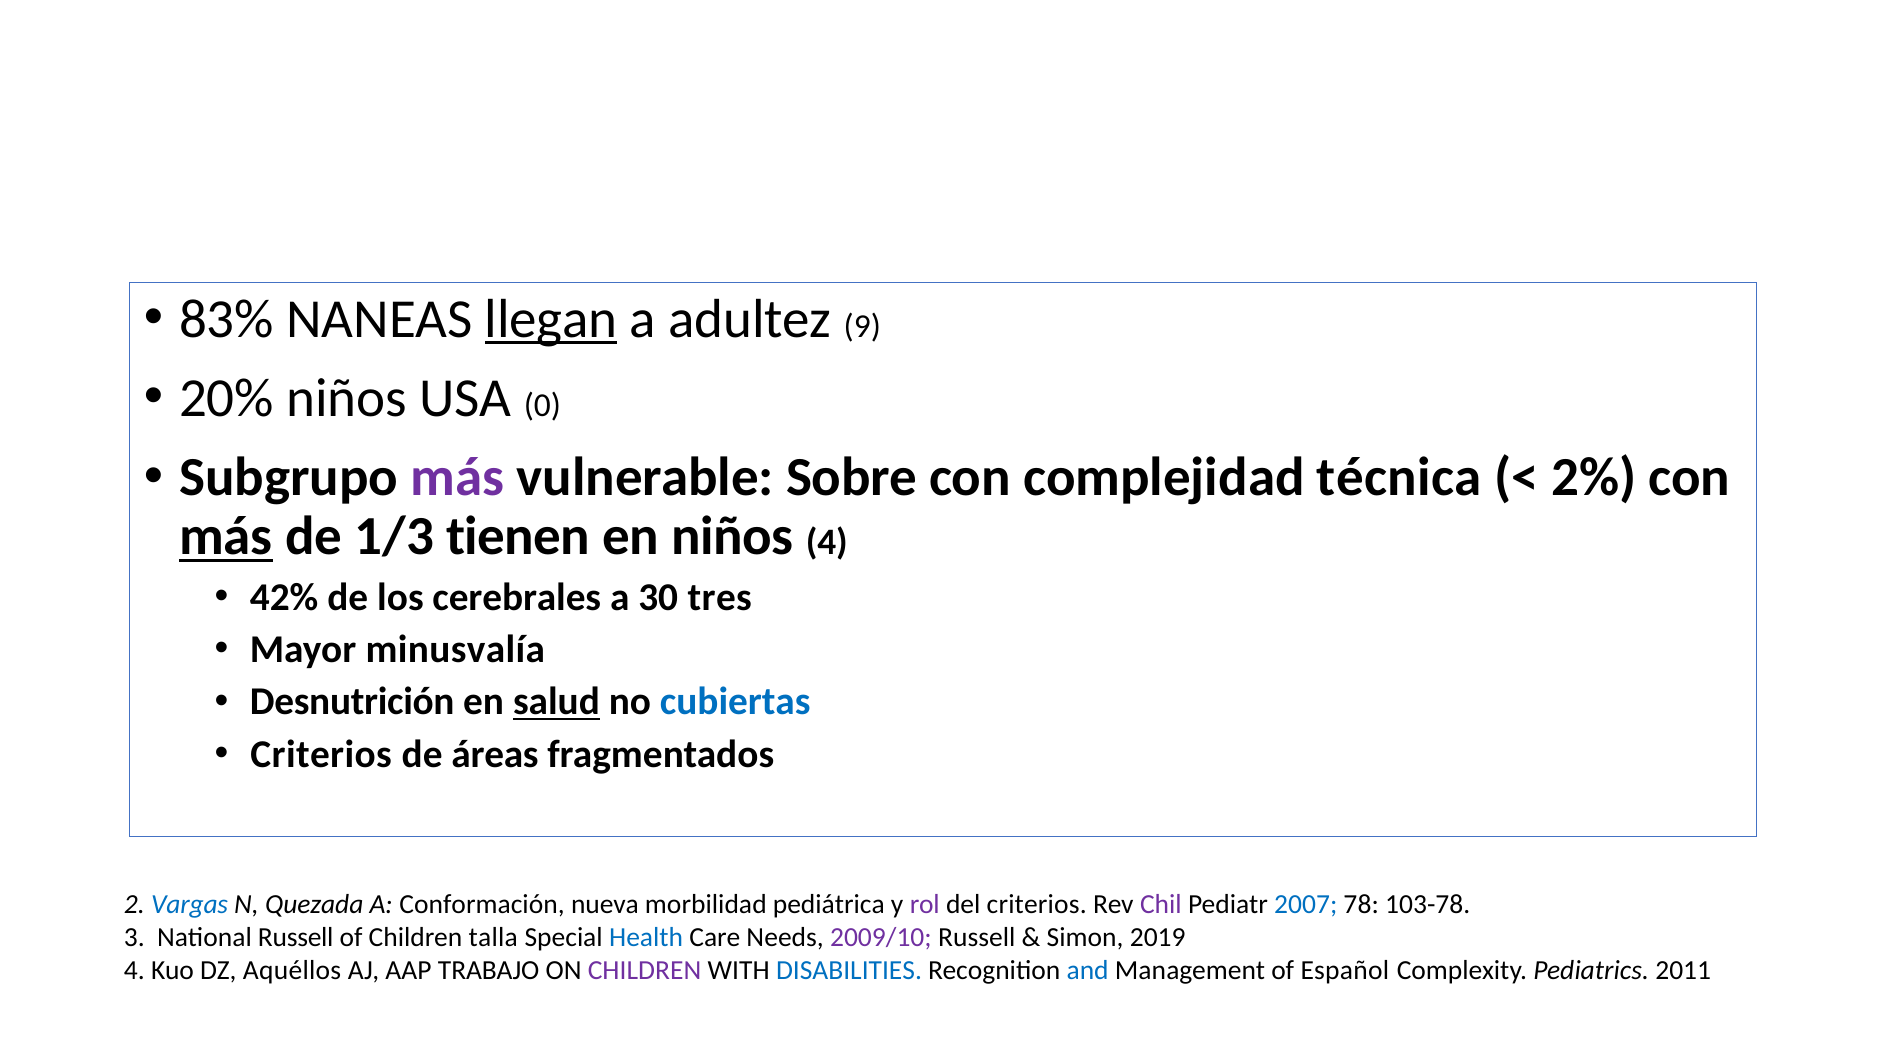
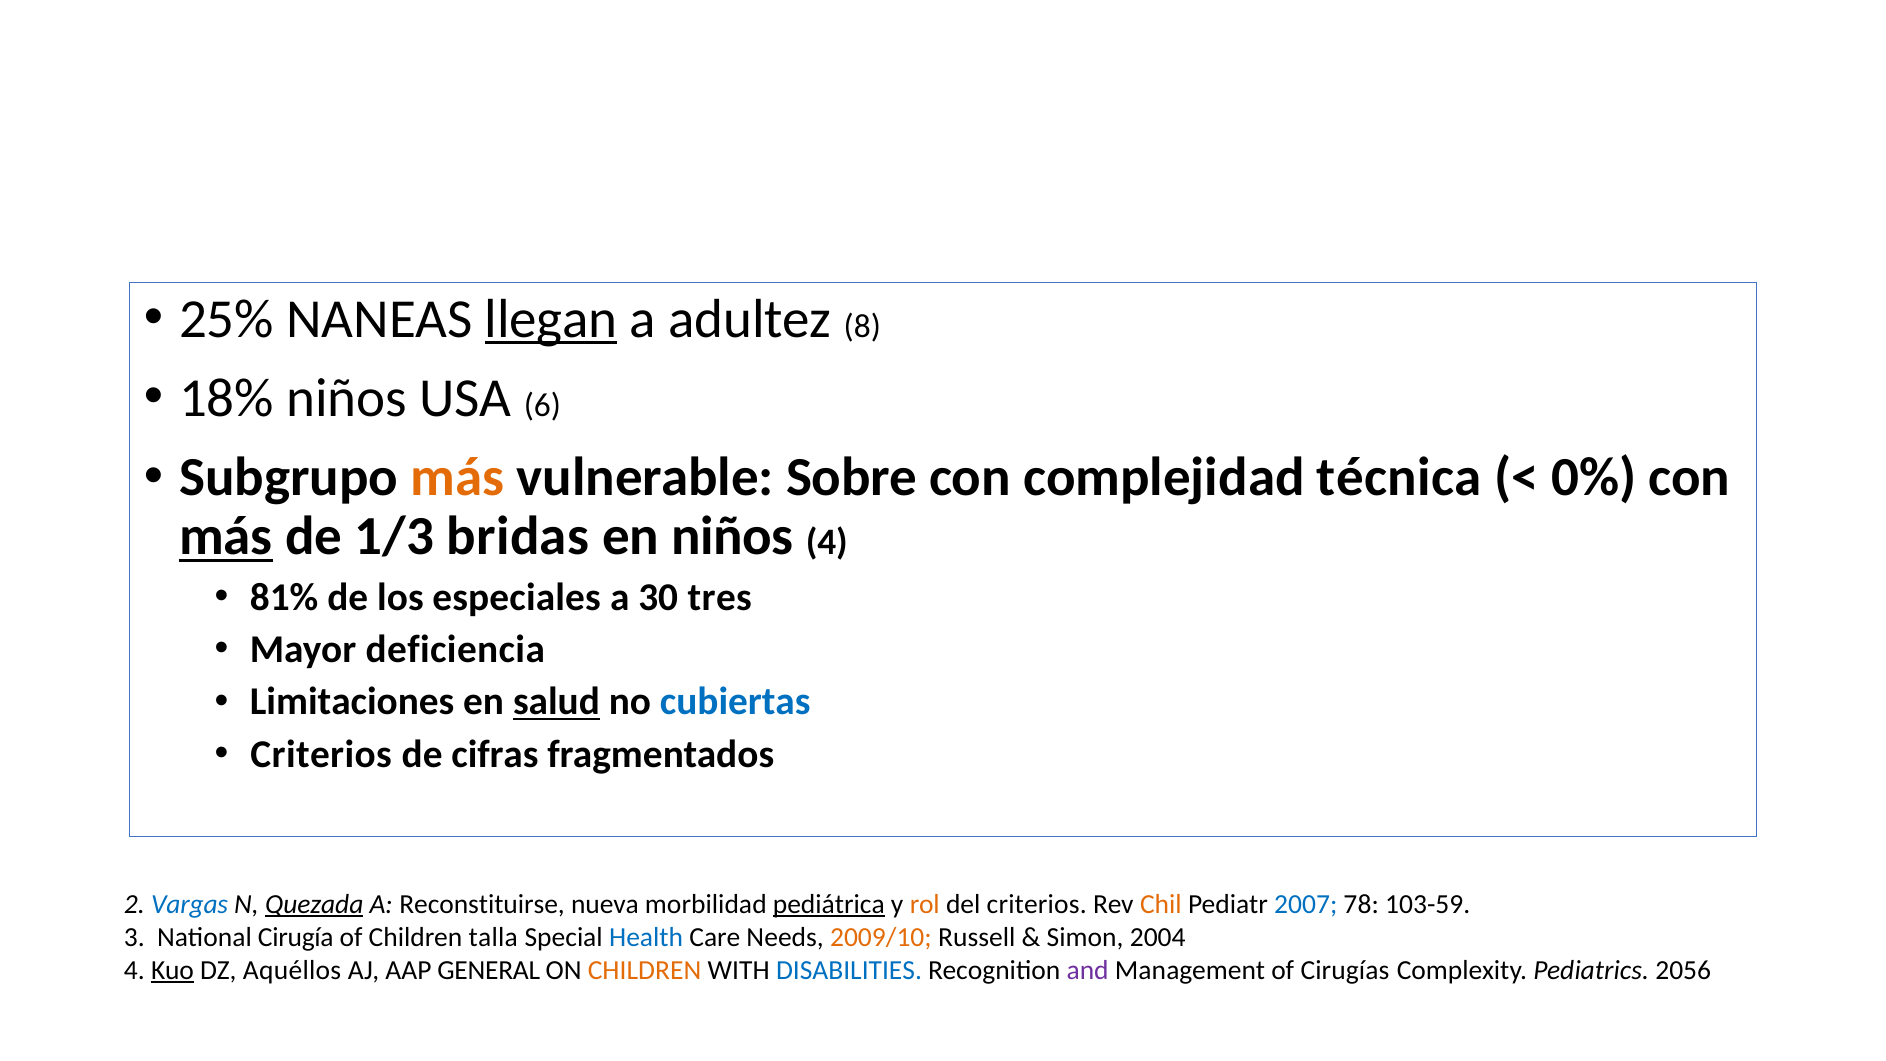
83%: 83% -> 25% (227, 319)
9: 9 -> 8 (862, 326)
20%: 20% -> 18% (227, 398)
0: 0 -> 6 (542, 405)
más colour: purple -> orange (457, 477)
2%: 2% -> 0% (1594, 477)
tienen: tienen -> bridas (518, 536)
42%: 42% -> 81% (284, 597)
cerebrales: cerebrales -> especiales (517, 597)
minusvalía: minusvalía -> deficiencia (455, 649)
Desnutrición: Desnutrición -> Limitaciones (352, 702)
áreas: áreas -> cifras (495, 754)
Quezada underline: none -> present (314, 904)
Conformación: Conformación -> Reconstituirse (482, 904)
pediátrica underline: none -> present (829, 904)
rol colour: purple -> orange (925, 904)
Chil colour: purple -> orange (1161, 904)
103-78: 103-78 -> 103-59 (1428, 904)
National Russell: Russell -> Cirugía (296, 937)
2009/10 colour: purple -> orange (881, 937)
2019: 2019 -> 2004 (1158, 937)
Kuo underline: none -> present (173, 970)
TRABAJO: TRABAJO -> GENERAL (489, 970)
CHILDREN colour: purple -> orange (645, 970)
and colour: blue -> purple (1088, 970)
Español: Español -> Cirugías (1345, 970)
2011: 2011 -> 2056 (1683, 970)
